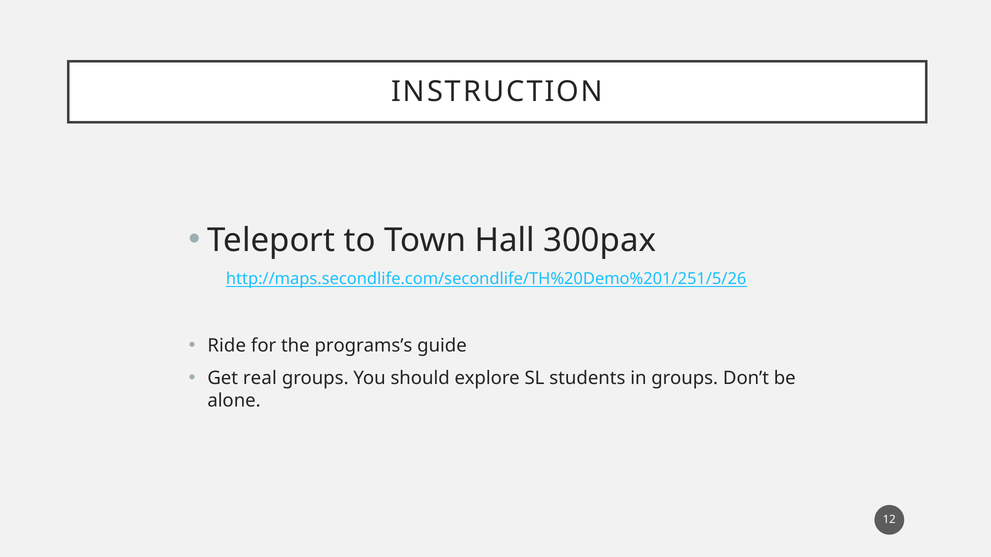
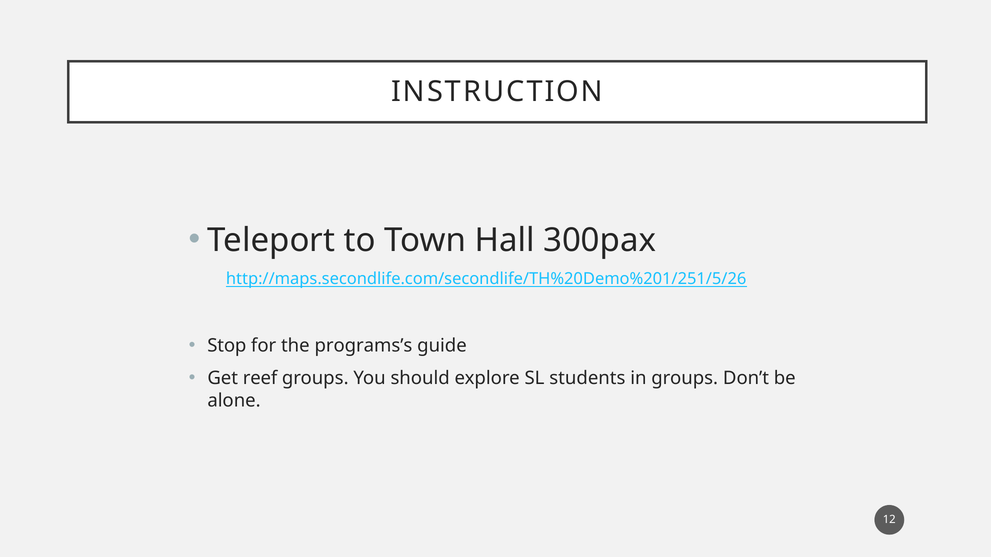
Ride: Ride -> Stop (227, 346)
real: real -> reef (260, 379)
